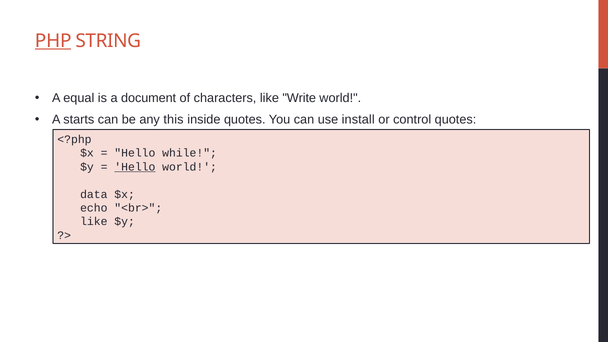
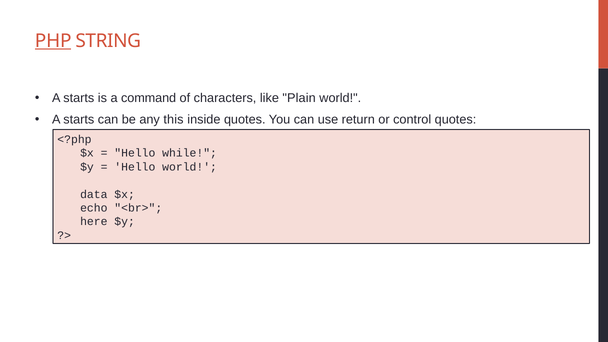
equal: equal -> starts (79, 98)
document: document -> command (149, 98)
Write: Write -> Plain (299, 98)
install: install -> return (358, 120)
Hello underline: present -> none (135, 167)
like: like -> here (94, 222)
